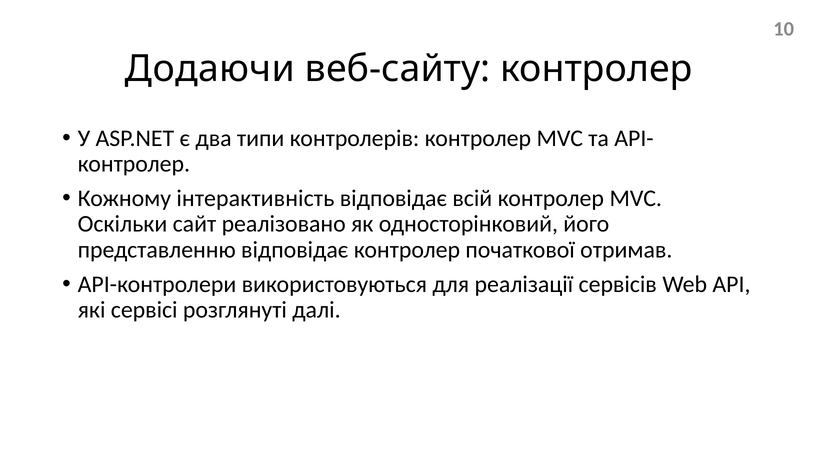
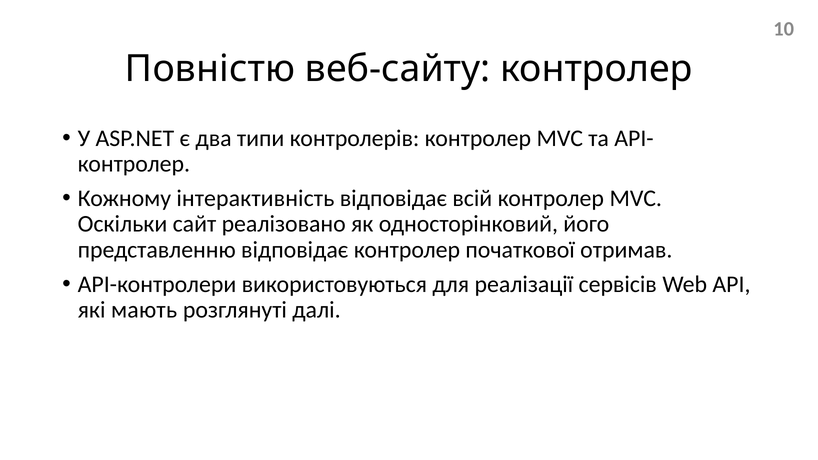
Додаючи: Додаючи -> Повністю (210, 69)
сервісі: сервісі -> мають (144, 310)
